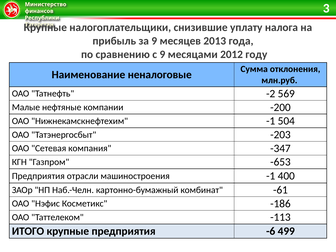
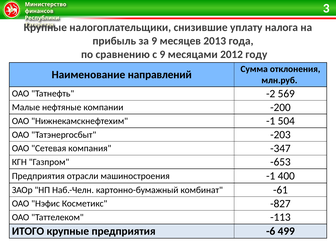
неналоговые: неналоговые -> направлений (160, 75)
-186: -186 -> -827 (280, 204)
